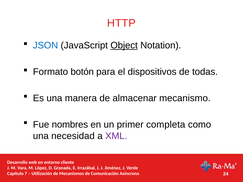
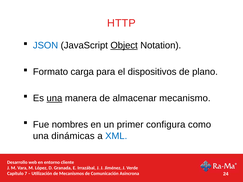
botón: botón -> carga (82, 72)
todas: todas -> plano (205, 72)
una underline: none -> present (54, 98)
completa: completa -> configura (166, 125)
necesidad: necesidad -> dinámicas (73, 136)
XML colour: purple -> blue (116, 136)
